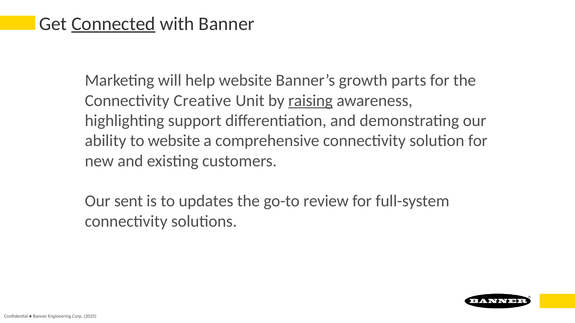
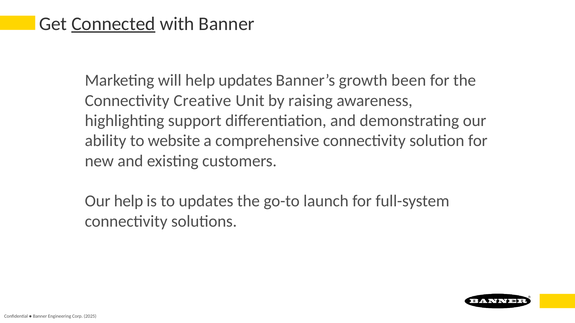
help website: website -> updates (245, 81)
parts: parts -> been (409, 81)
raising underline: present -> none (311, 101)
Our sent: sent -> help (129, 201)
review: review -> launch (326, 201)
